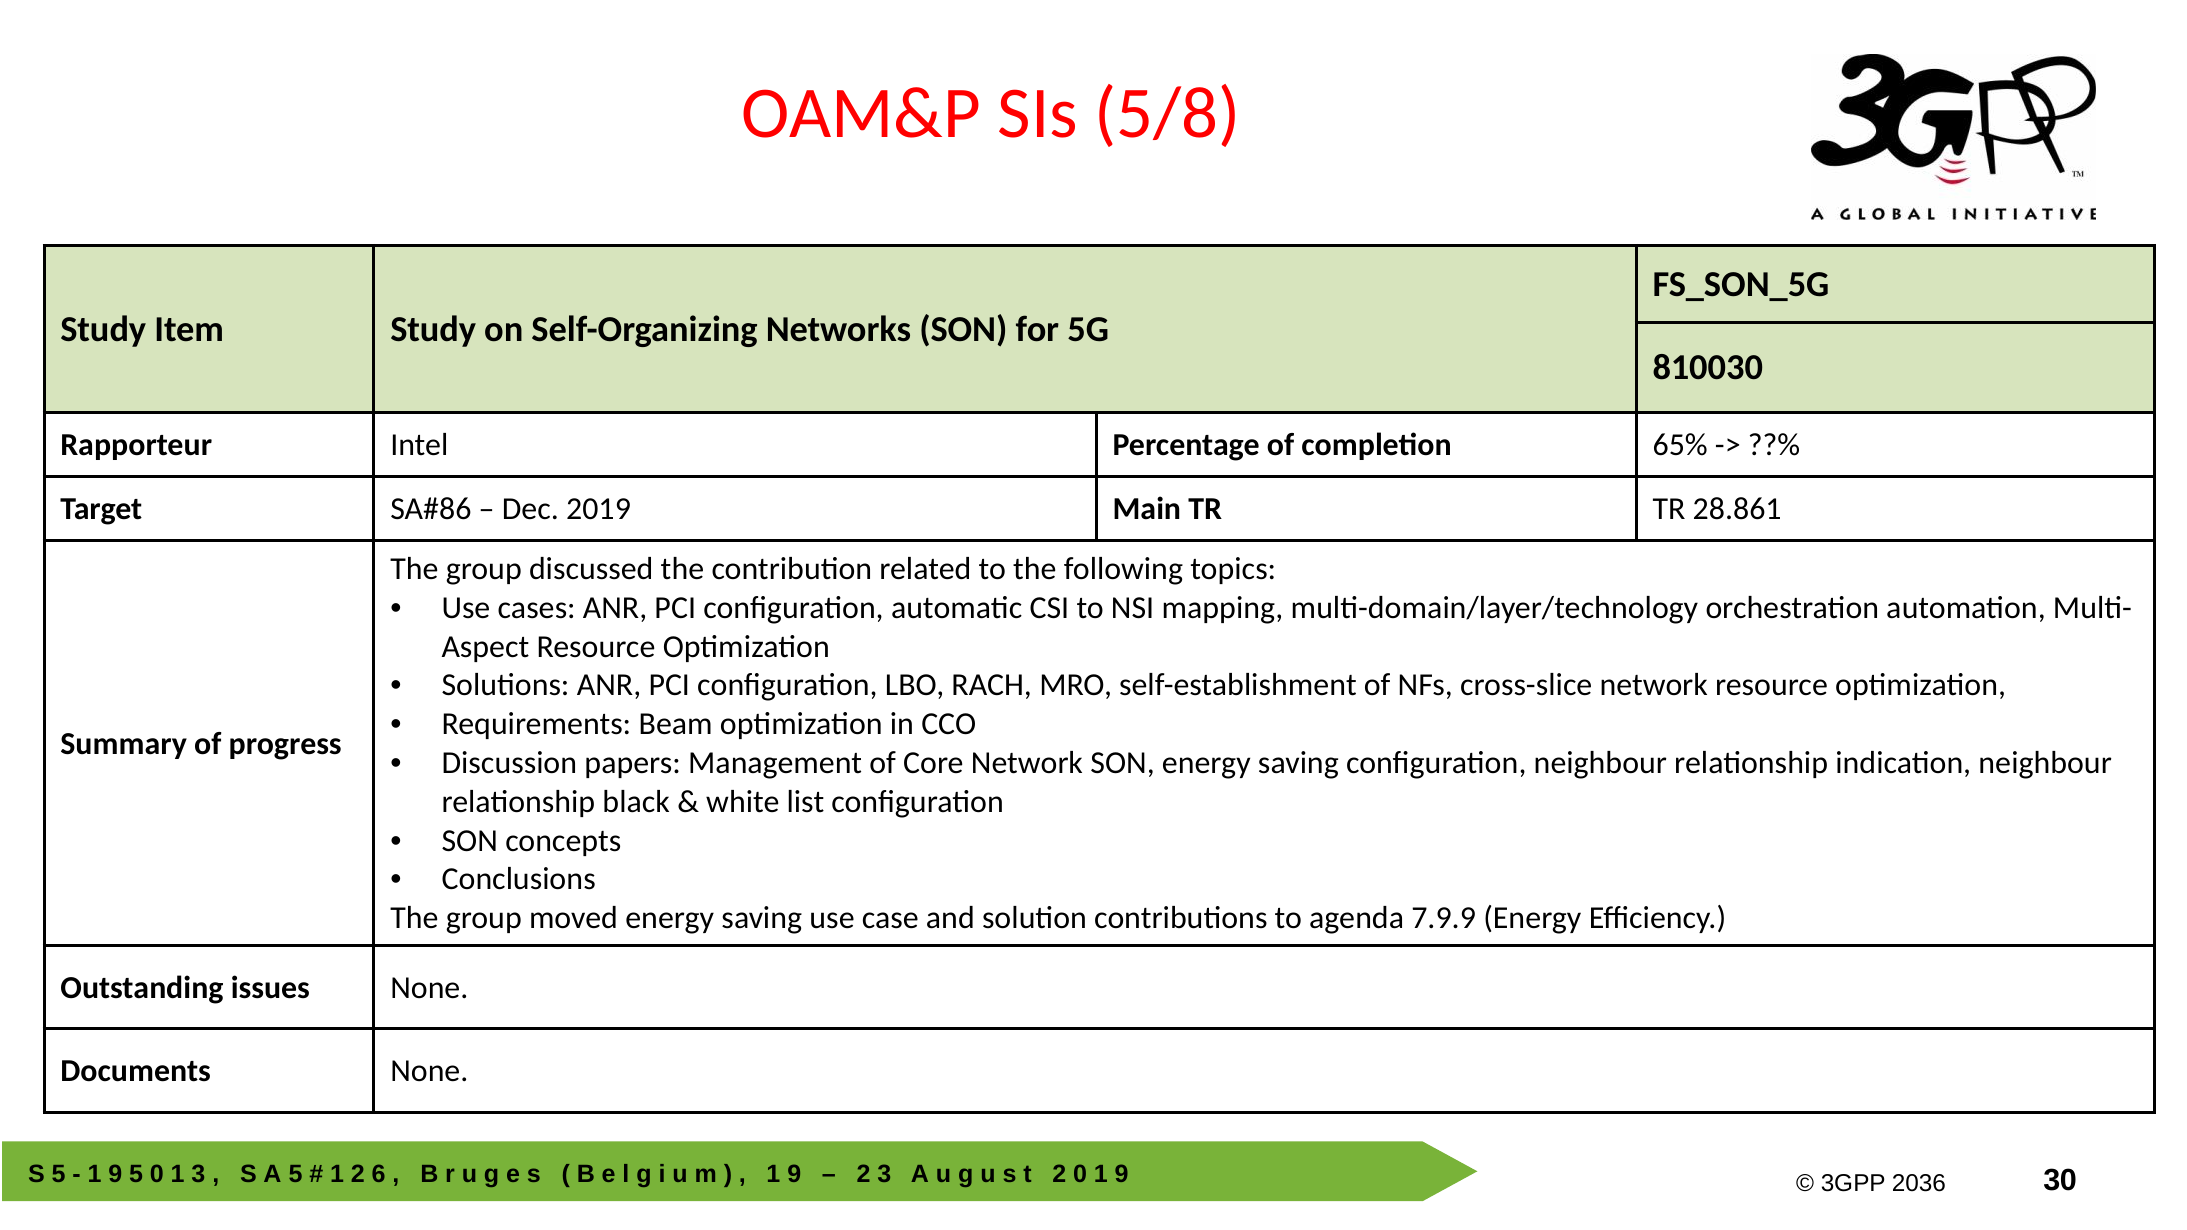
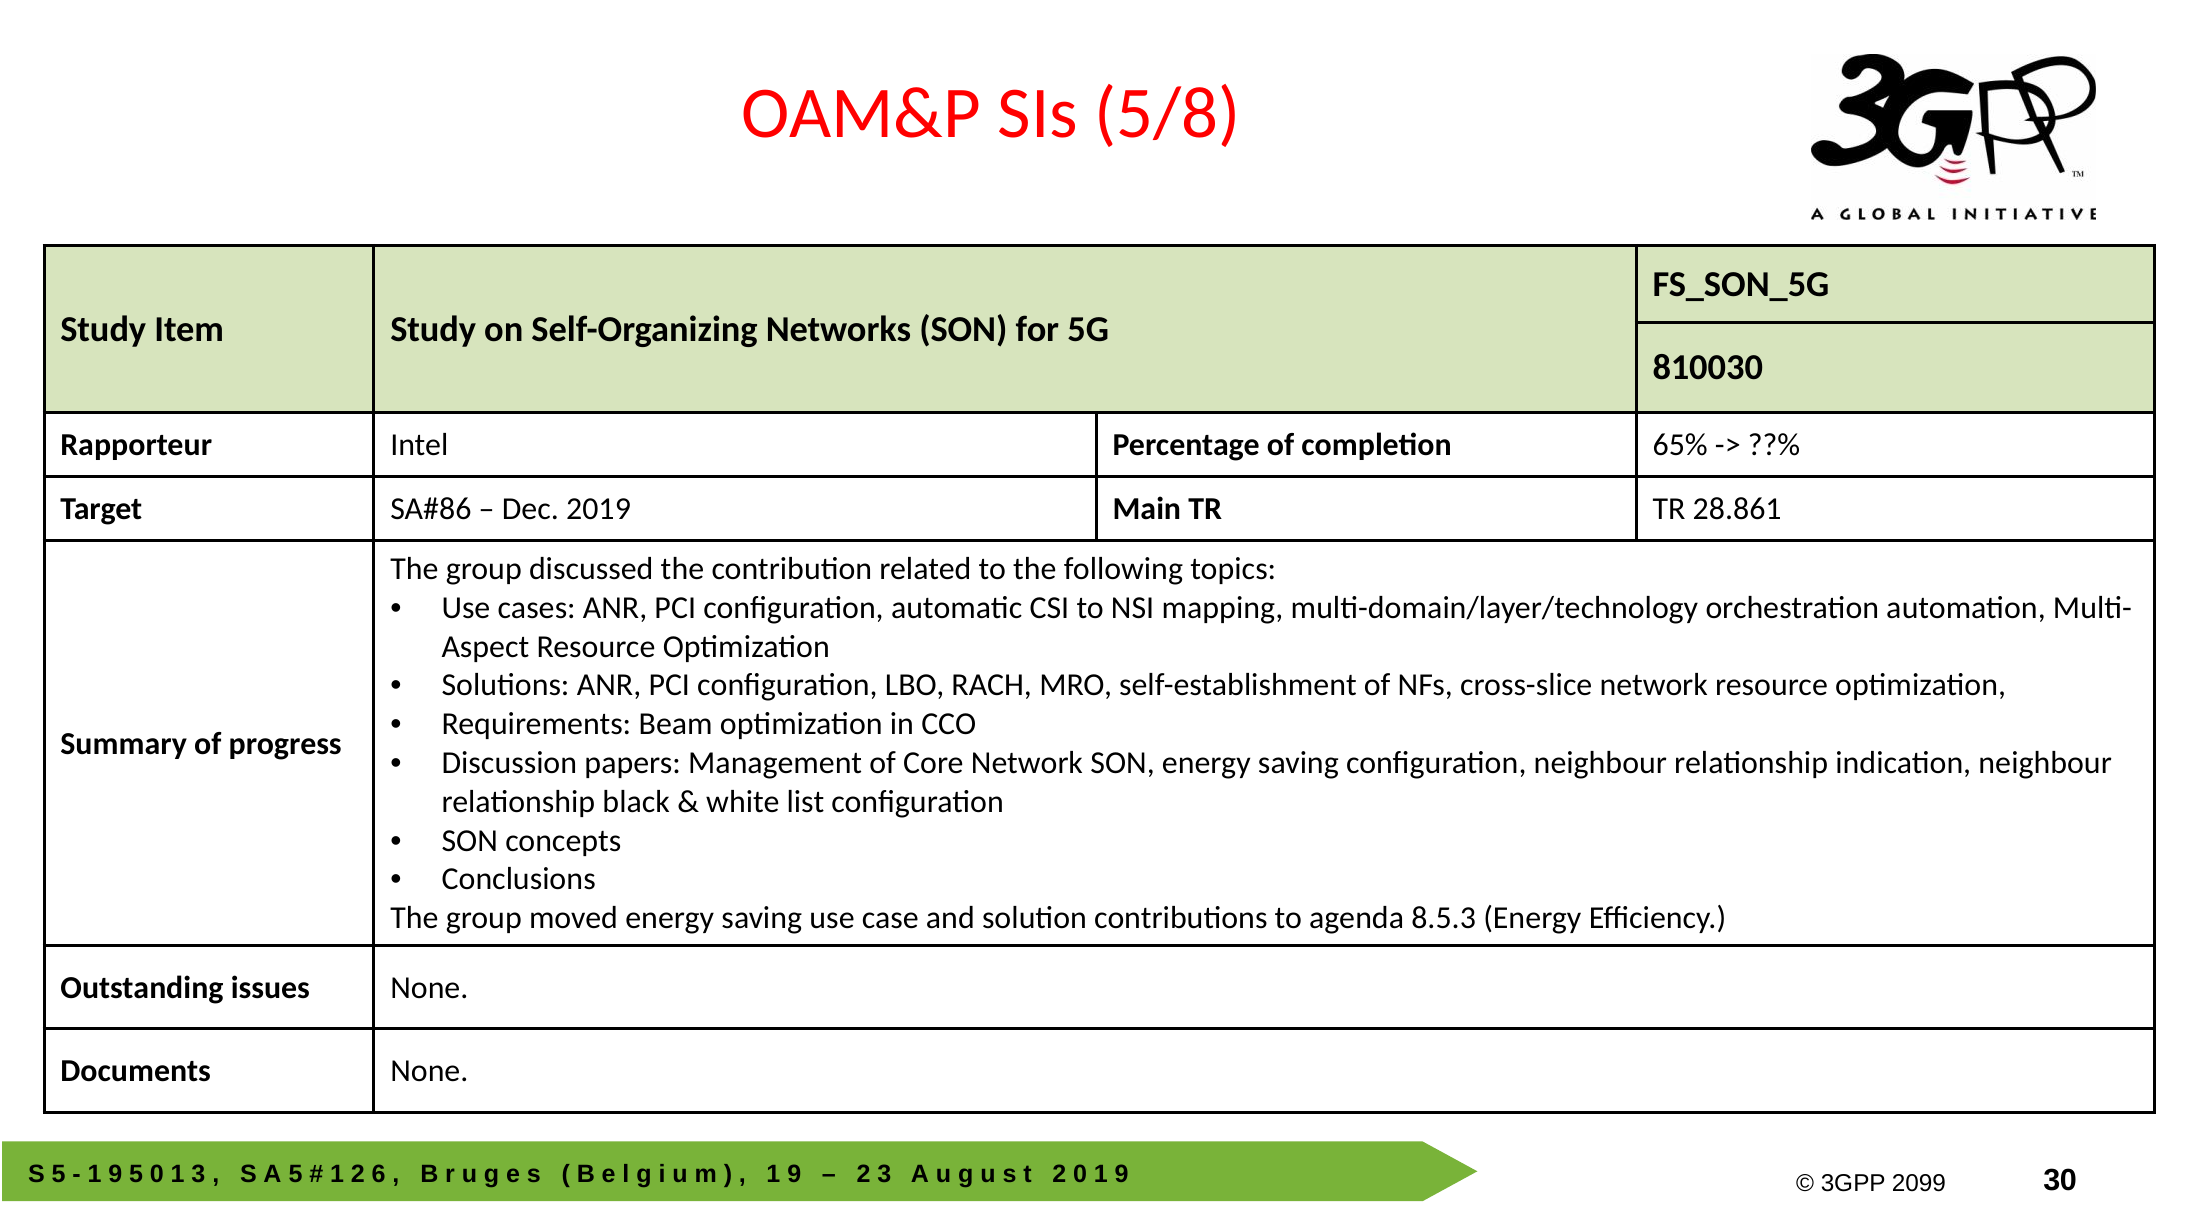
7.9.9: 7.9.9 -> 8.5.3 (1444, 918)
2036: 2036 -> 2099 (1919, 1184)
